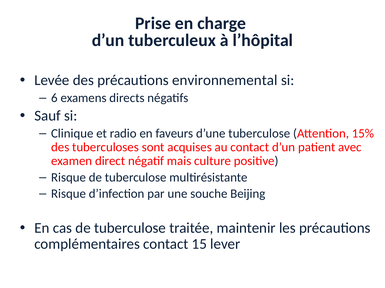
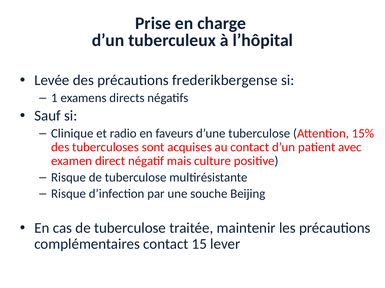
environnemental: environnemental -> frederikbergense (225, 80)
6: 6 -> 1 (54, 98)
